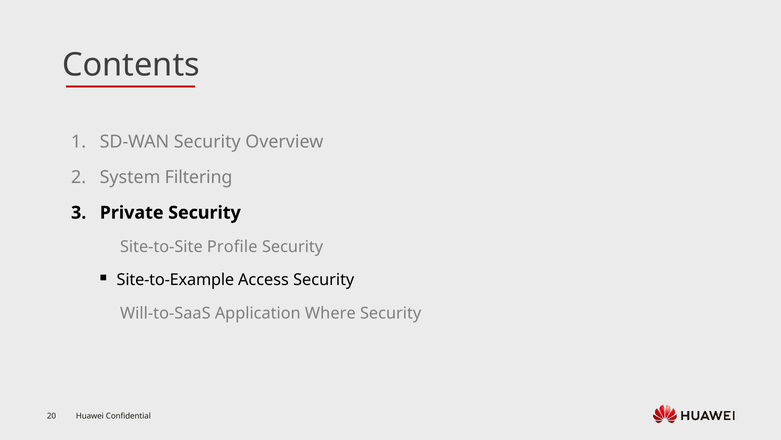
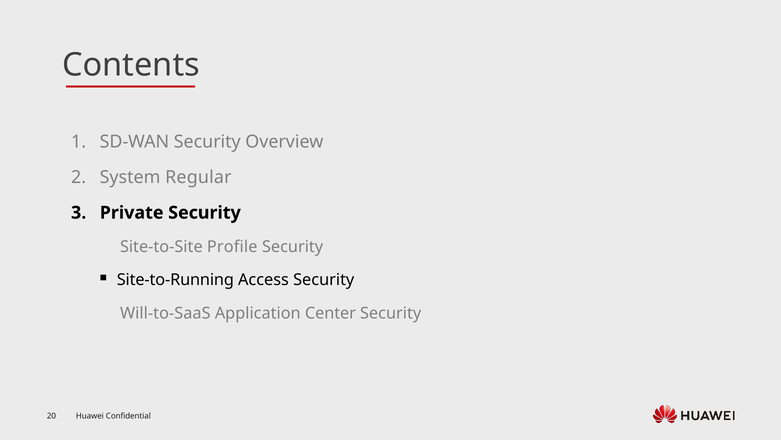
Filtering: Filtering -> Regular (198, 177)
Site-to-Example: Site-to-Example -> Site-to-Running (175, 280)
Where: Where -> Center (330, 313)
